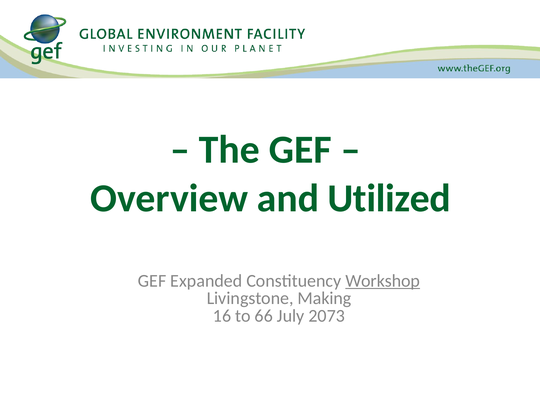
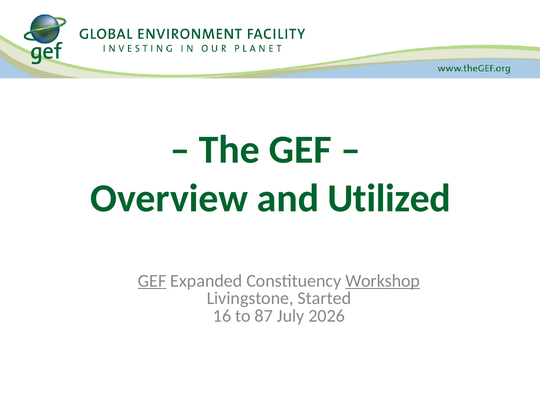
GEF underline: none -> present (152, 281)
Making: Making -> Started (324, 298)
66: 66 -> 87 (264, 316)
2073: 2073 -> 2026 (327, 316)
